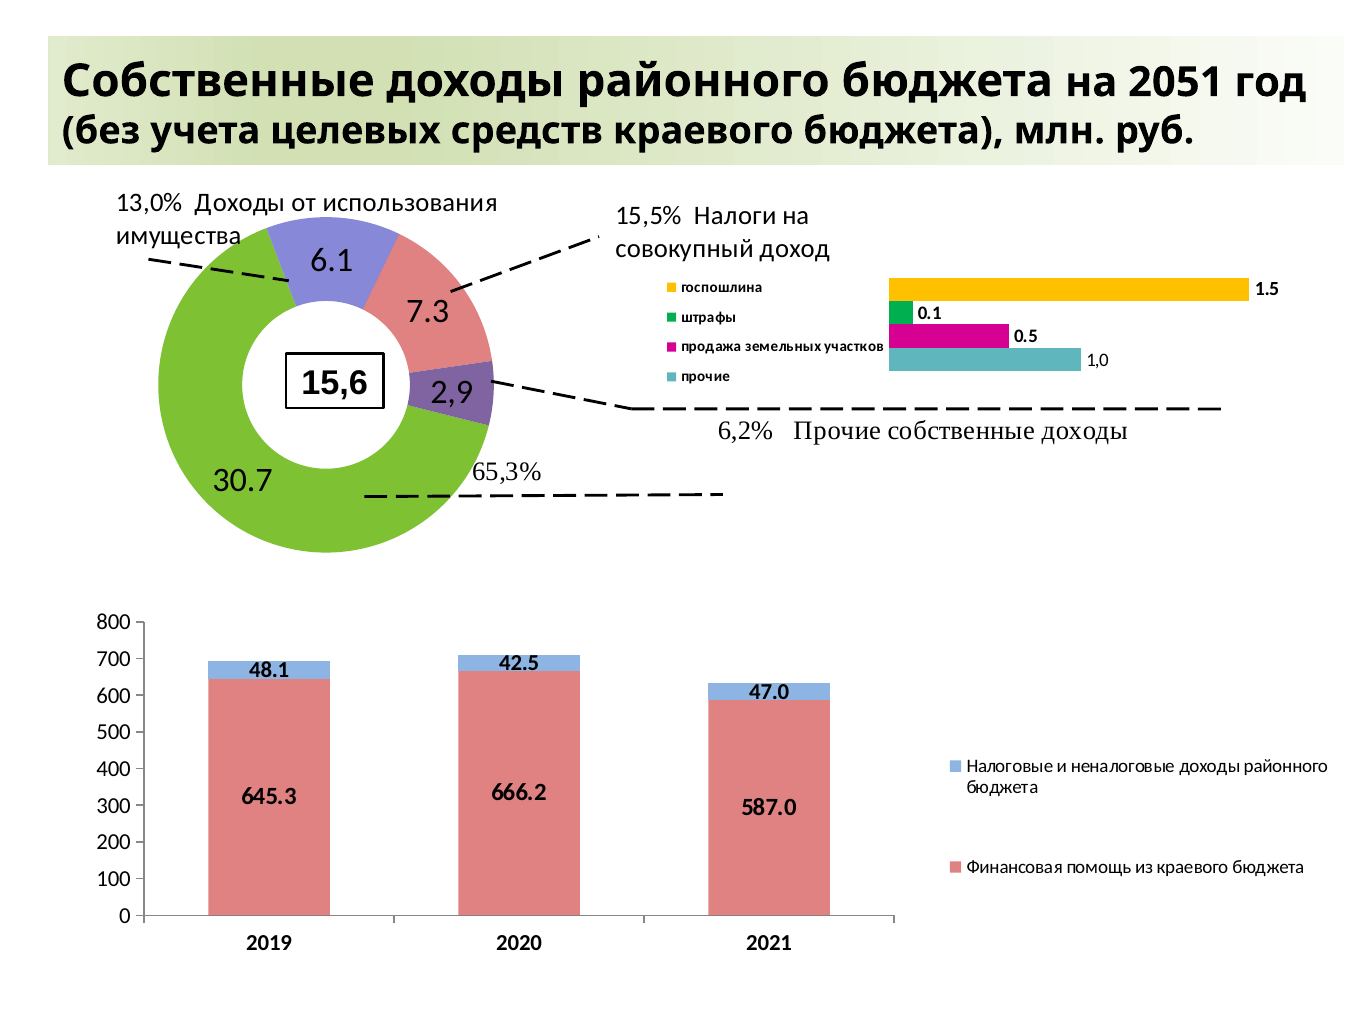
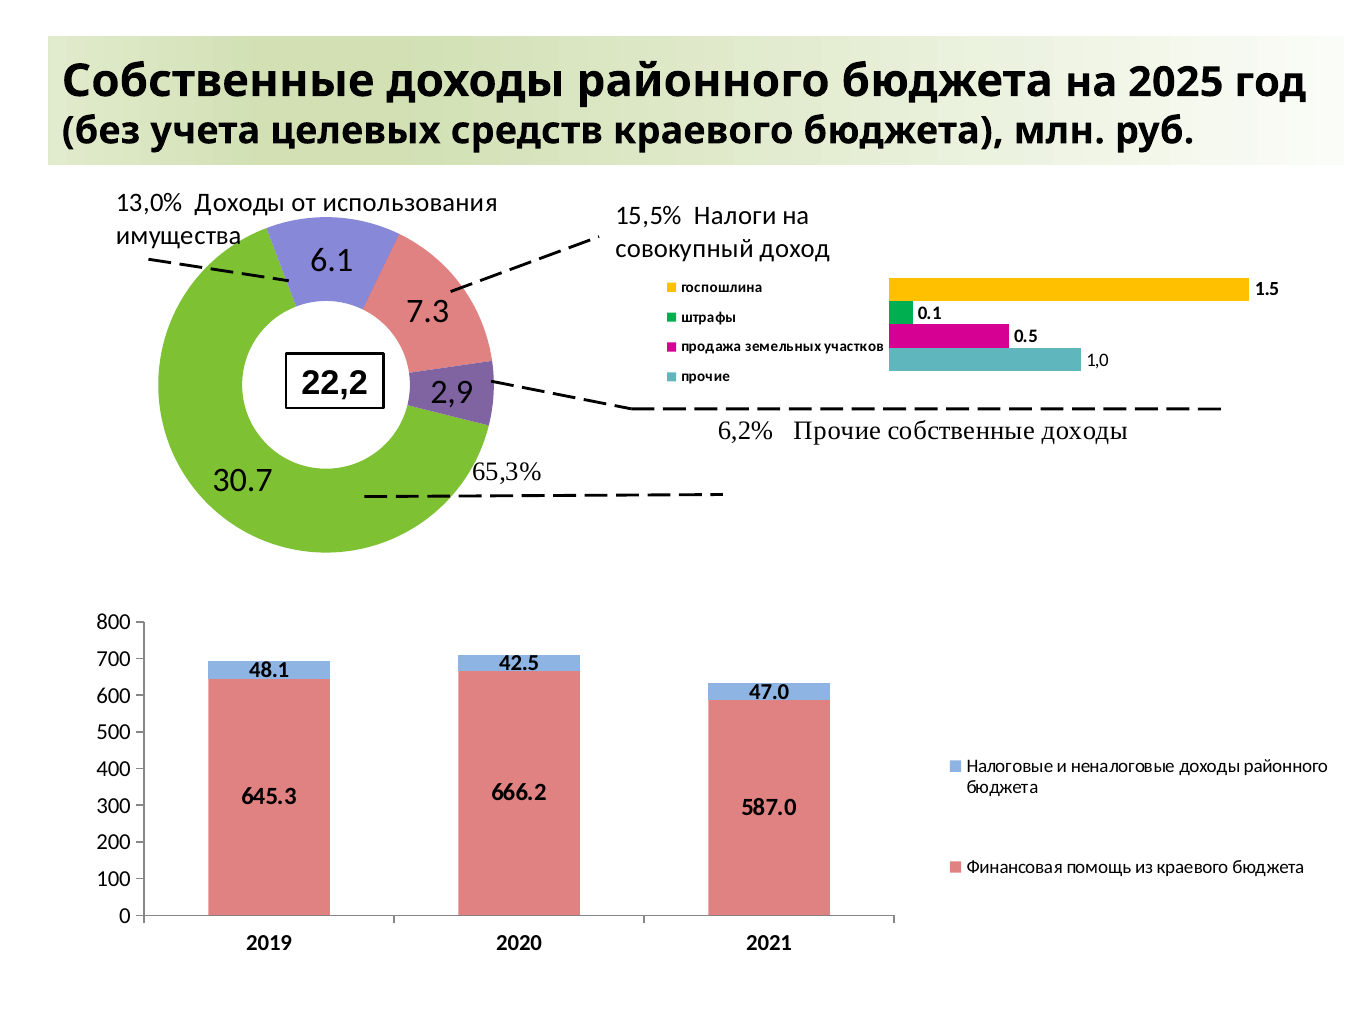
2051: 2051 -> 2025 (1176, 82)
15,6: 15,6 -> 22,2 (335, 383)
